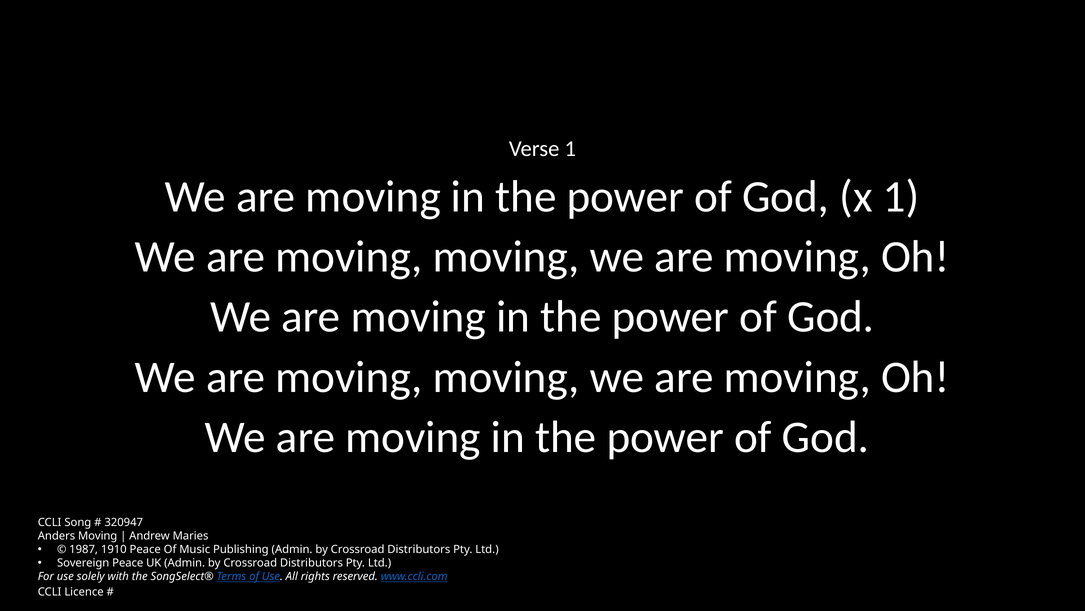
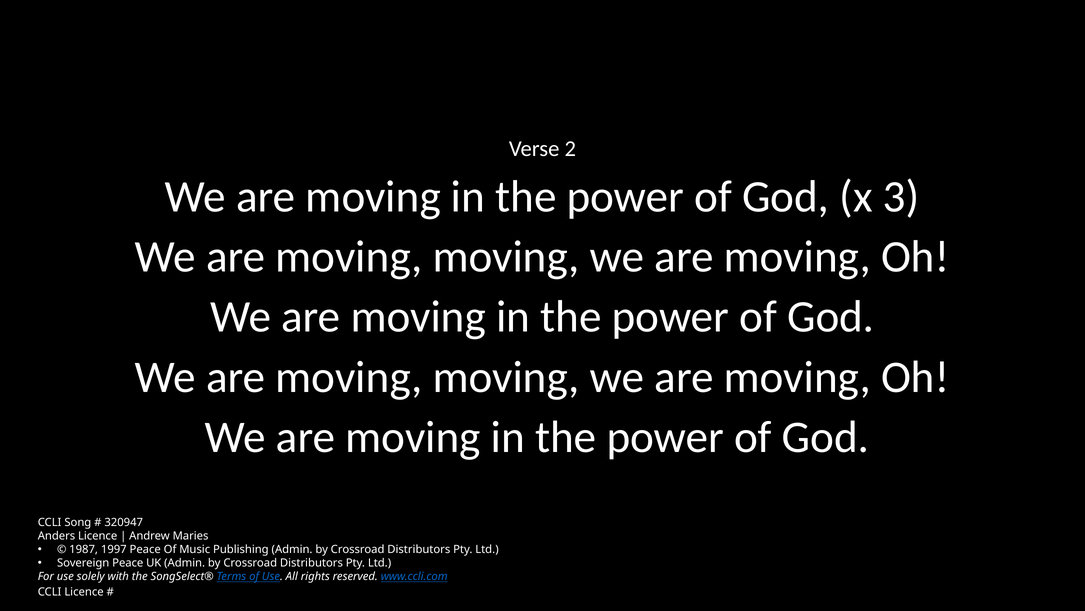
Verse 1: 1 -> 2 (570, 149)
x 1: 1 -> 3 (901, 196)
Anders Moving: Moving -> Licence (98, 535)
1910: 1910 -> 1997 (114, 549)
